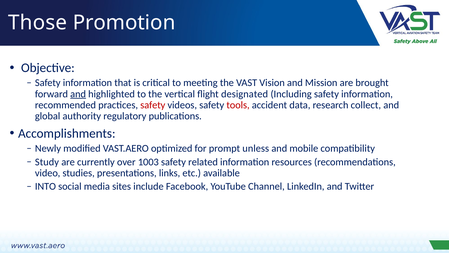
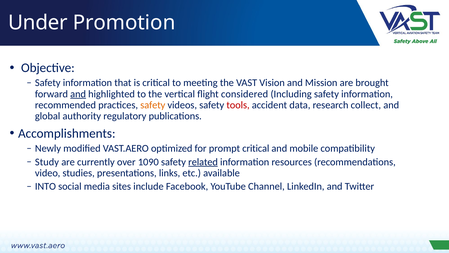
Those: Those -> Under (38, 23)
designated: designated -> considered (245, 94)
safety colour: red -> orange (153, 105)
prompt unless: unless -> critical (256, 148)
1003: 1003 -> 1090 (148, 162)
related underline: none -> present (203, 162)
